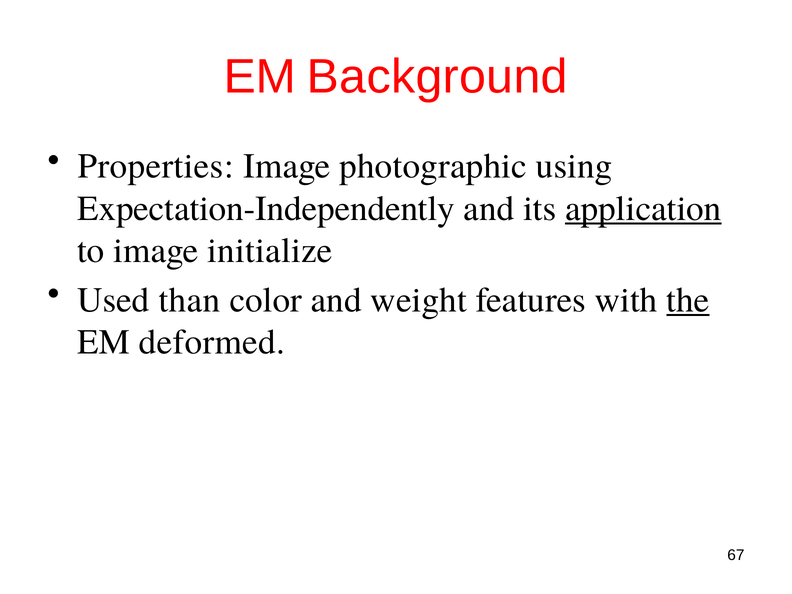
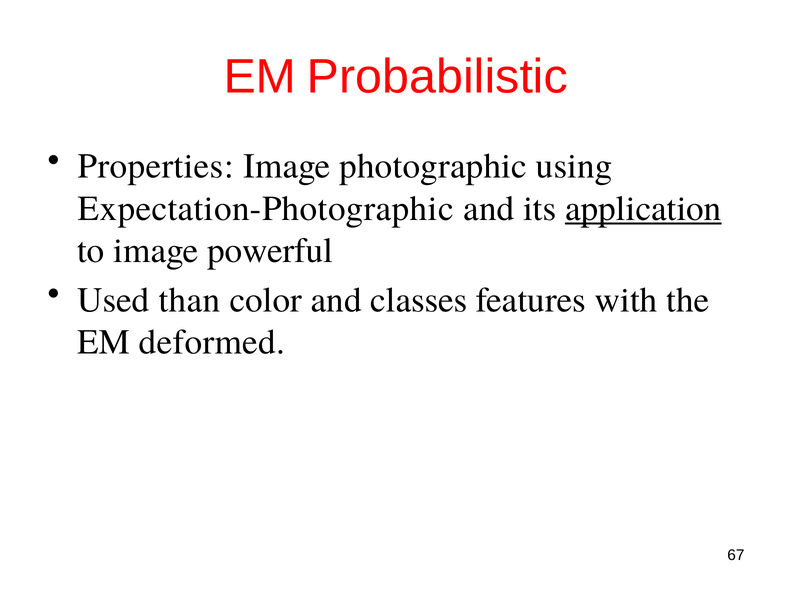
Background: Background -> Probabilistic (437, 77)
Expectation-Independently: Expectation-Independently -> Expectation-Photographic (266, 208)
initialize: initialize -> powerful (270, 251)
weight: weight -> classes (419, 300)
the underline: present -> none (688, 300)
